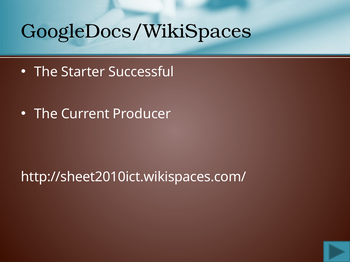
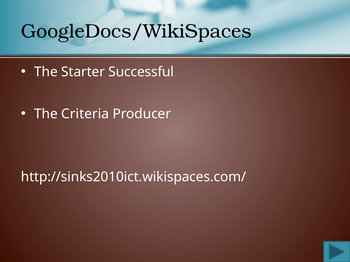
Current: Current -> Criteria (85, 114)
http://sheet2010ict.wikispaces.com/: http://sheet2010ict.wikispaces.com/ -> http://sinks2010ict.wikispaces.com/ (134, 177)
